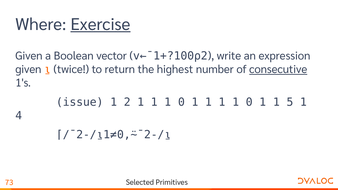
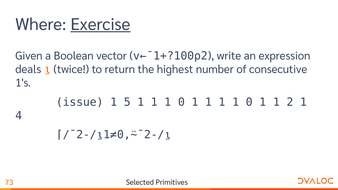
given: given -> deals (28, 70)
consecutive underline: present -> none (278, 70)
2: 2 -> 5 (127, 102)
5: 5 -> 2 (290, 102)
